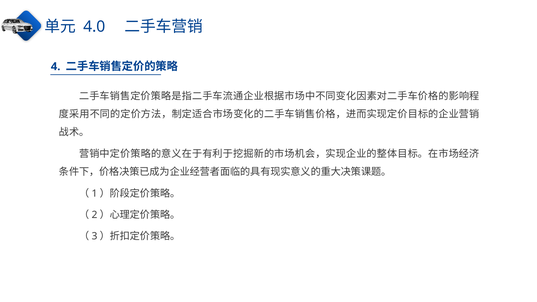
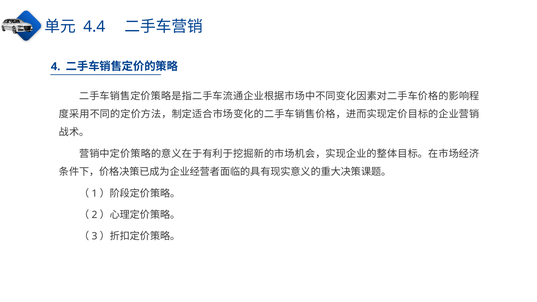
4.0: 4.0 -> 4.4 (94, 27)
